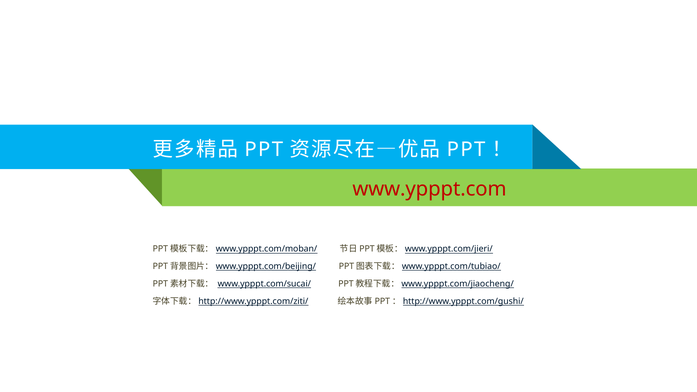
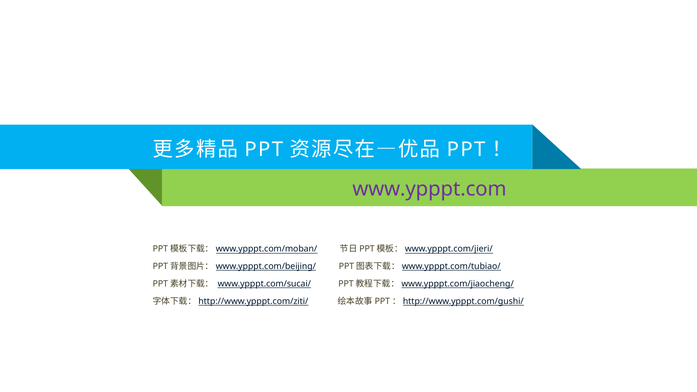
www.ypppt.com colour: red -> purple (429, 189)
